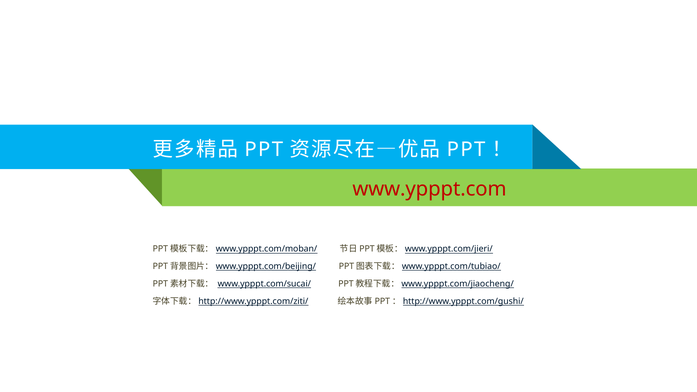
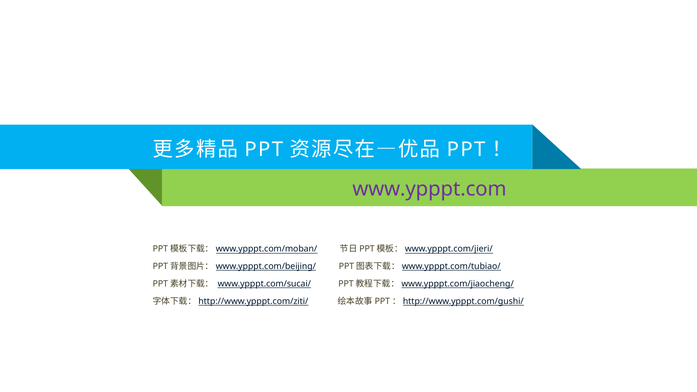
www.ypppt.com colour: red -> purple (429, 189)
